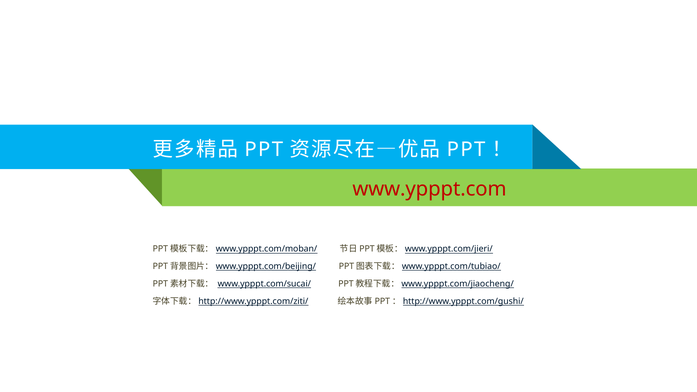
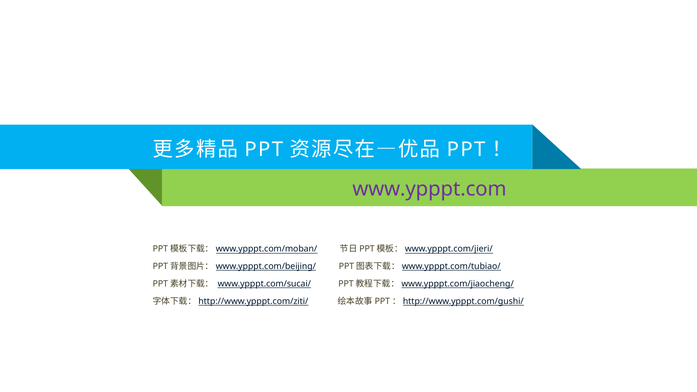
www.ypppt.com colour: red -> purple (429, 189)
